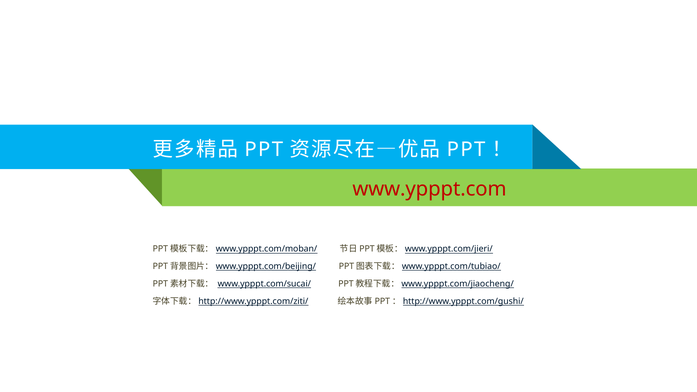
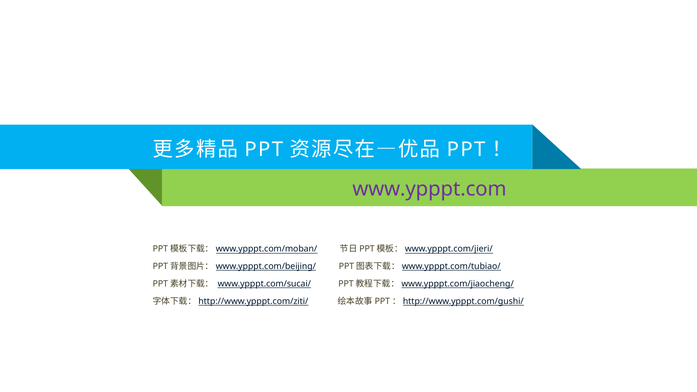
www.ypppt.com colour: red -> purple (429, 189)
